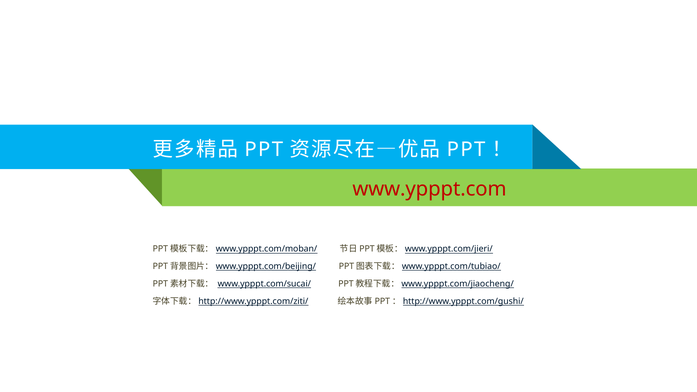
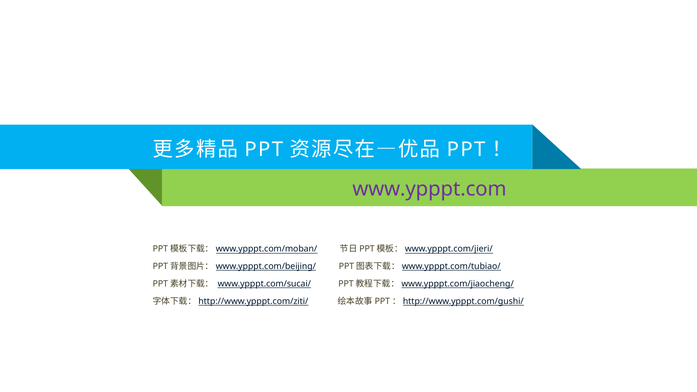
www.ypppt.com colour: red -> purple (429, 189)
